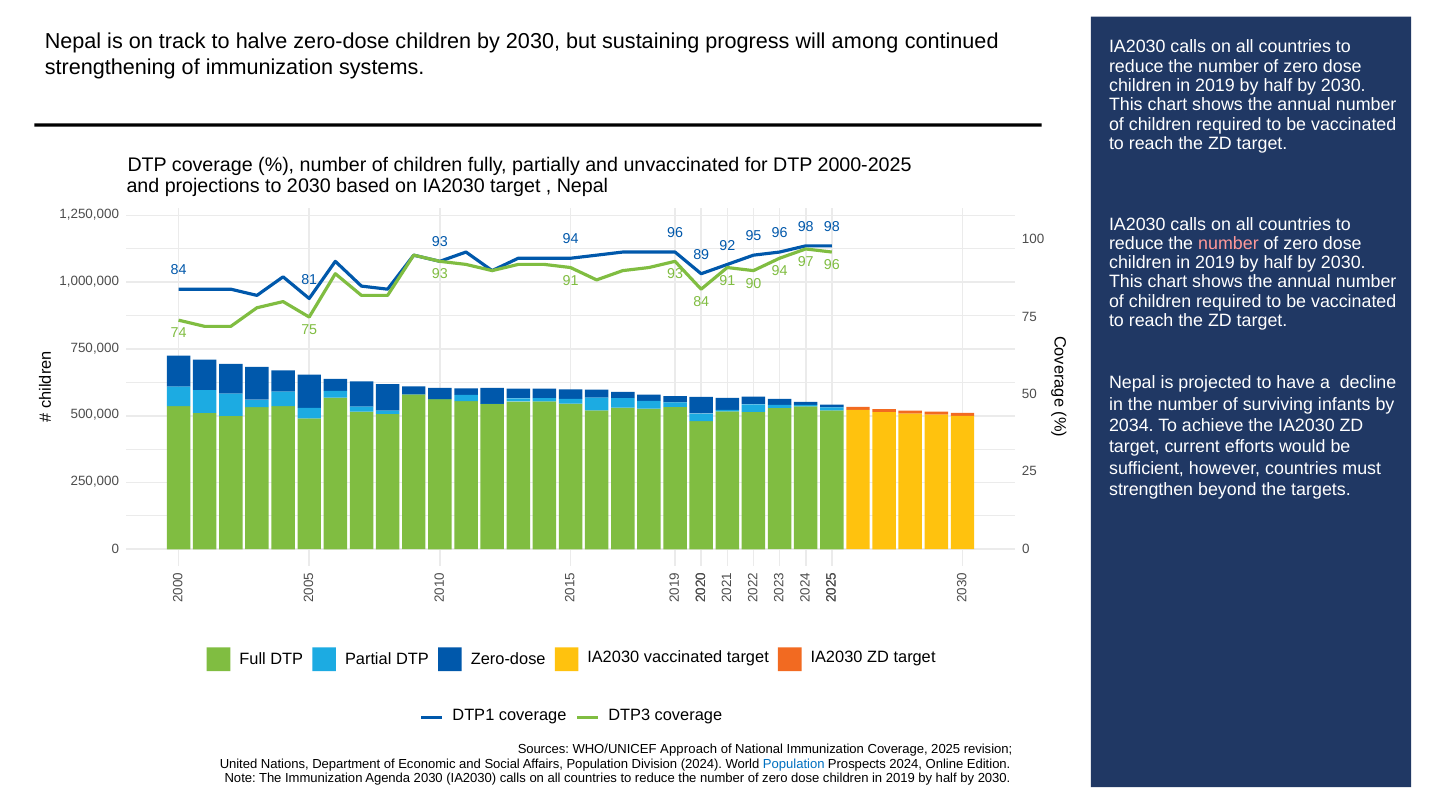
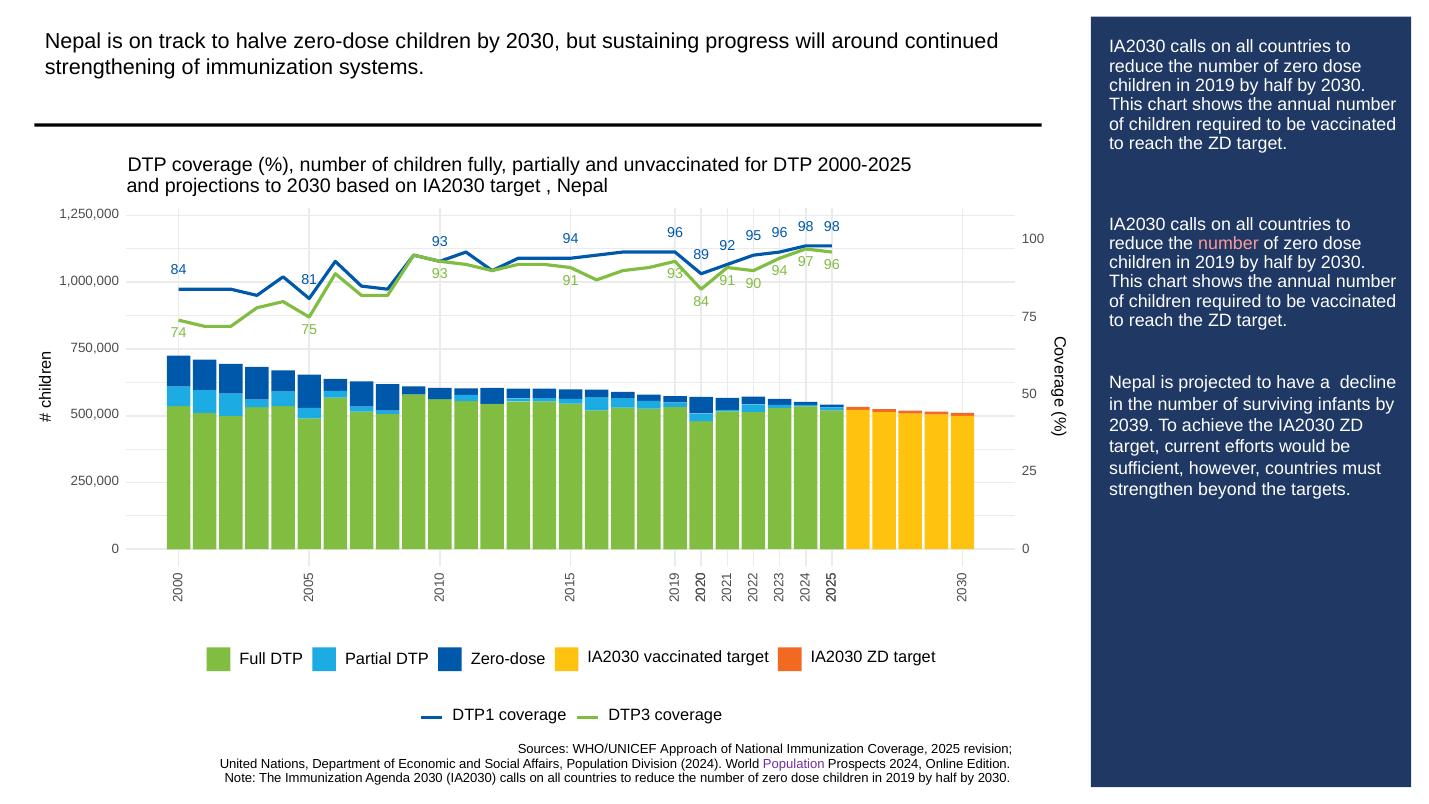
among: among -> around (865, 41)
2034: 2034 -> 2039 (1131, 426)
Population colour: blue -> purple (794, 764)
